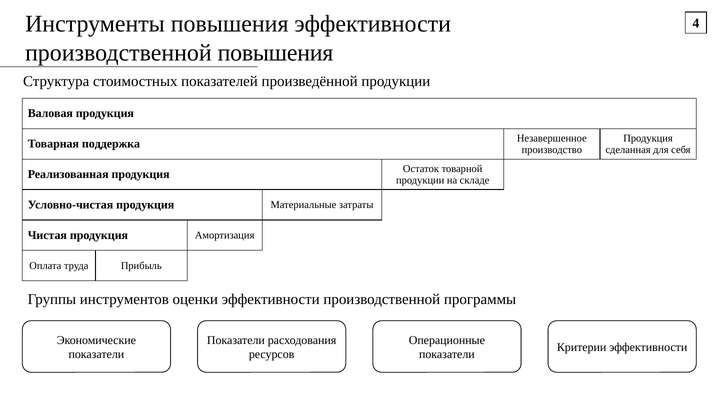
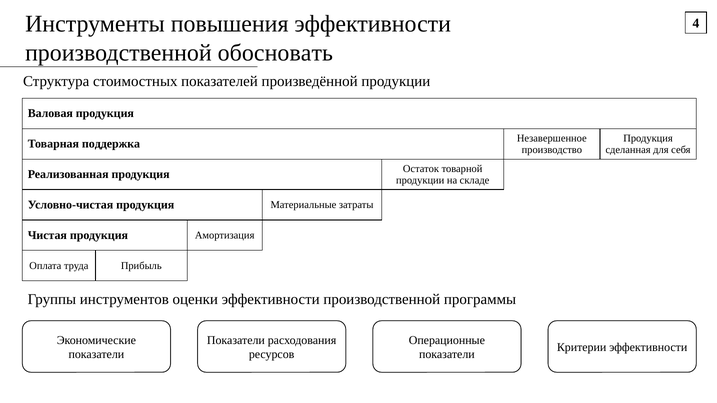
производственной повышения: повышения -> обосновать (275, 53)
